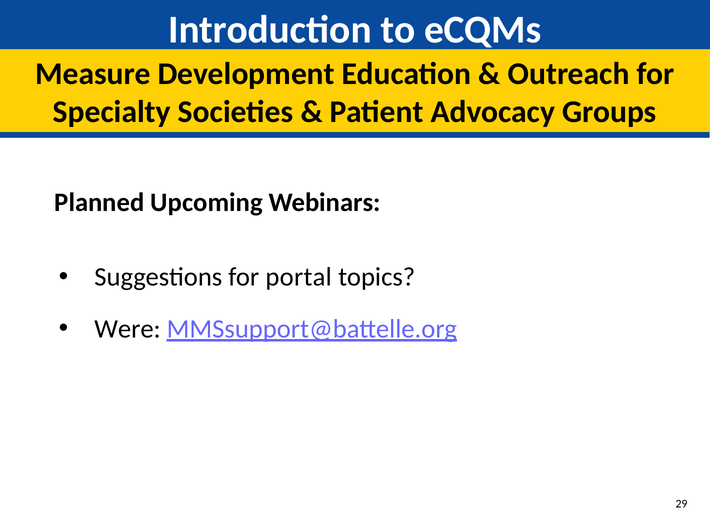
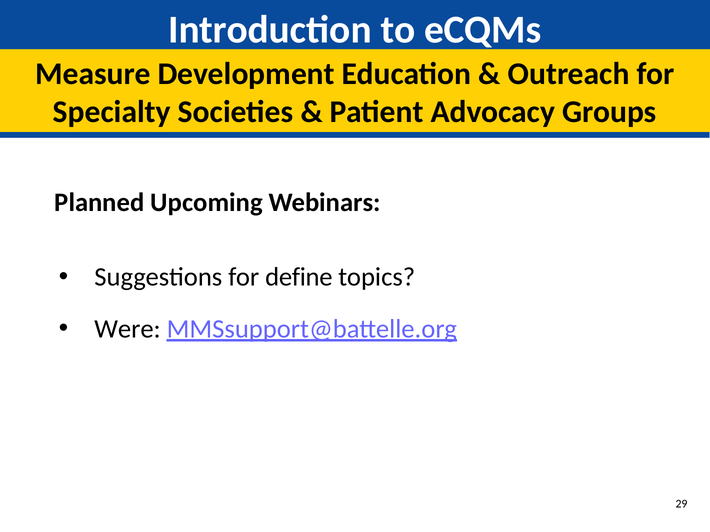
portal: portal -> define (299, 277)
